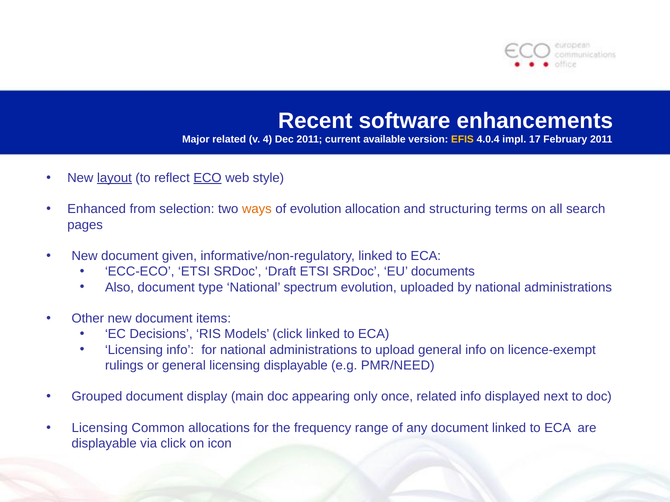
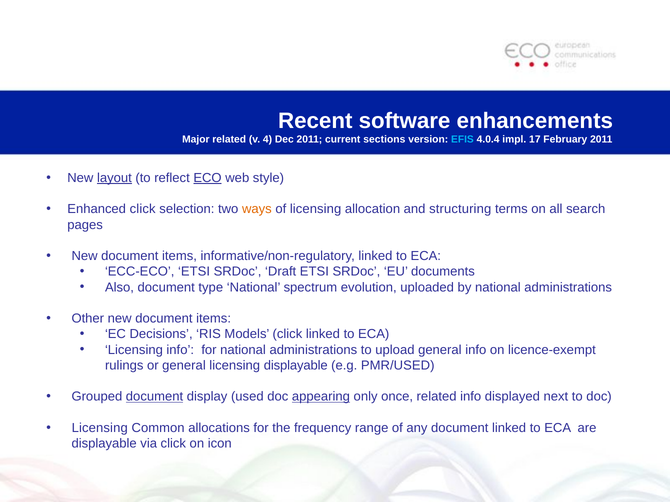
available: available -> sections (384, 140)
EFIS colour: yellow -> light blue (462, 140)
Enhanced from: from -> click (143, 209)
of evolution: evolution -> licensing (316, 209)
given: given -> items (179, 256)
PMR/NEED: PMR/NEED -> PMR/USED (398, 366)
document underline: none -> present (155, 397)
main: main -> used (247, 397)
appearing underline: none -> present (321, 397)
